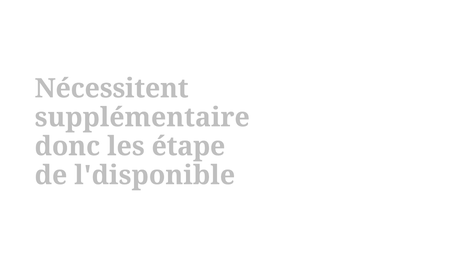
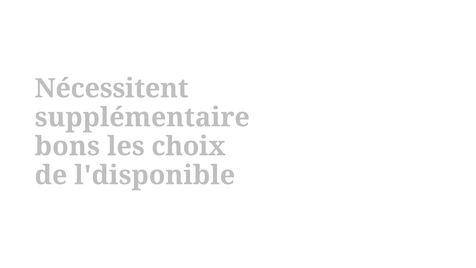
donc: donc -> bons (67, 146)
étape: étape -> choix (188, 146)
